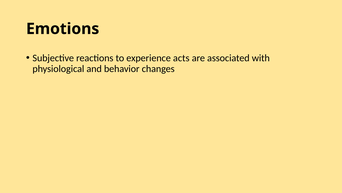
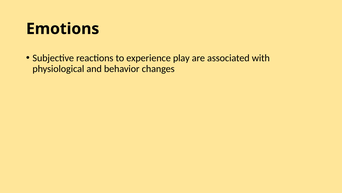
acts: acts -> play (181, 58)
